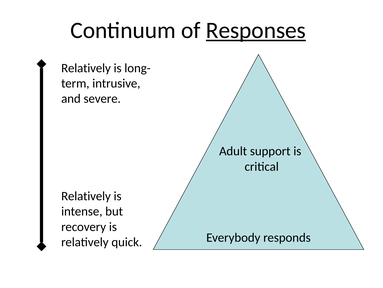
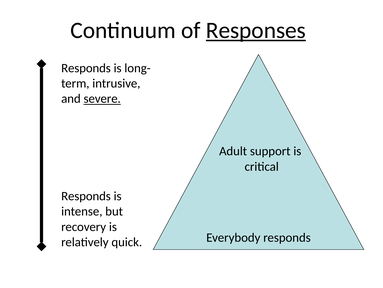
Relatively: Relatively -> Responds (86, 68)
severe underline: none -> present (102, 99)
Relatively: Relatively -> Responds (86, 196)
